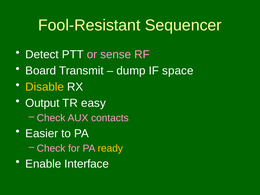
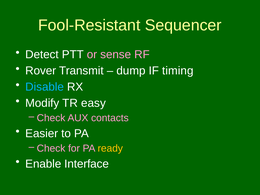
Board: Board -> Rover (41, 71)
space: space -> timing (178, 71)
Disable colour: yellow -> light blue (45, 87)
Output: Output -> Modify (42, 103)
